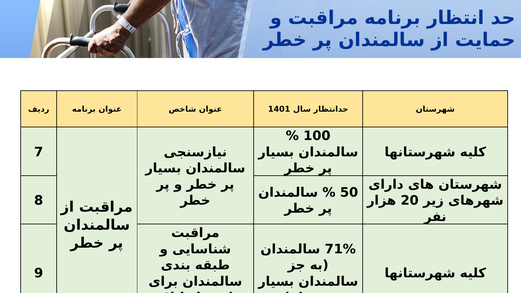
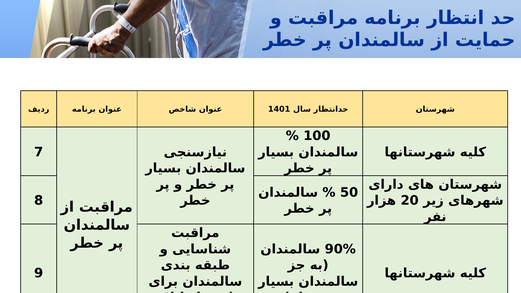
71%: 71% -> 90% (340, 249)
